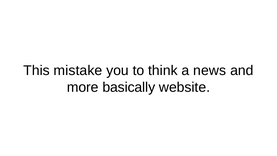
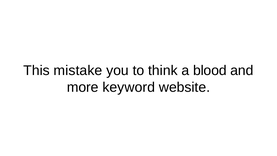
news: news -> blood (210, 71)
basically: basically -> keyword (129, 87)
